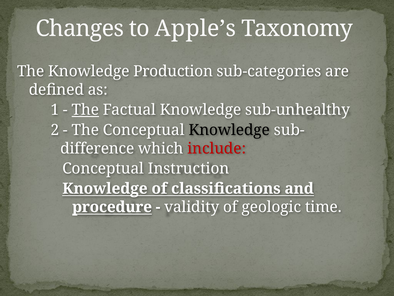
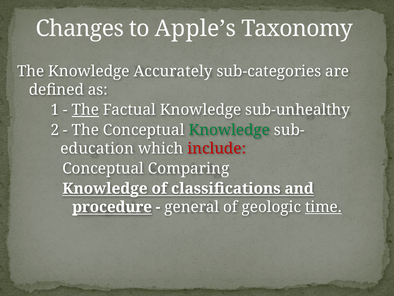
Production: Production -> Accurately (173, 71)
Knowledge colour: black -> green (229, 130)
difference: difference -> education (97, 148)
Instruction: Instruction -> Comparing (189, 168)
validity: validity -> general (192, 207)
time underline: none -> present (323, 207)
